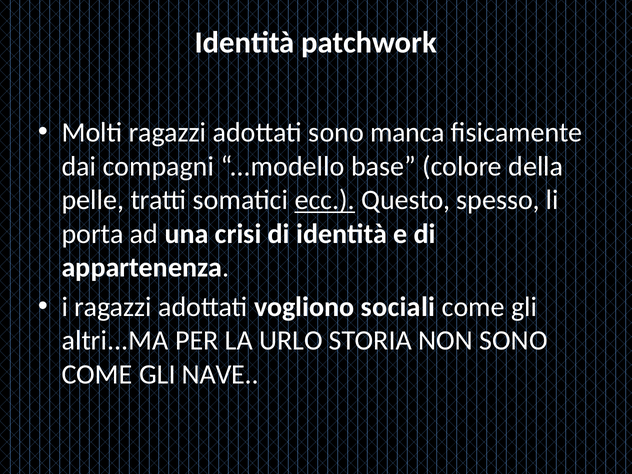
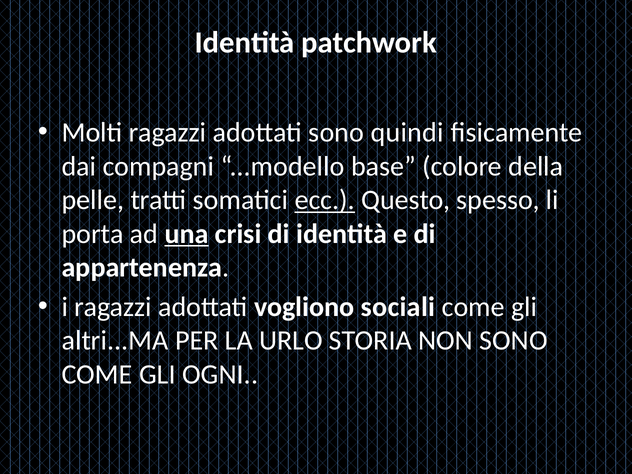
manca: manca -> quindi (407, 133)
una underline: none -> present (187, 234)
NAVE: NAVE -> OGNI (220, 374)
